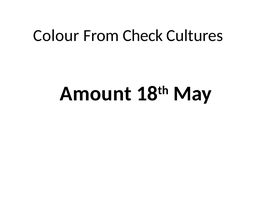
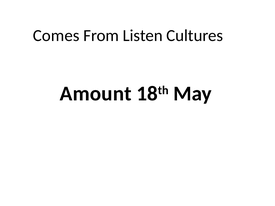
Colour: Colour -> Comes (56, 36)
Check: Check -> Listen (143, 36)
